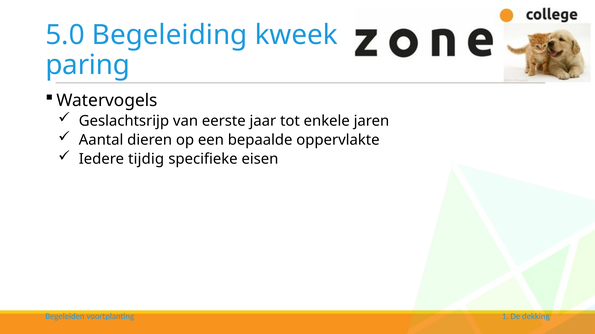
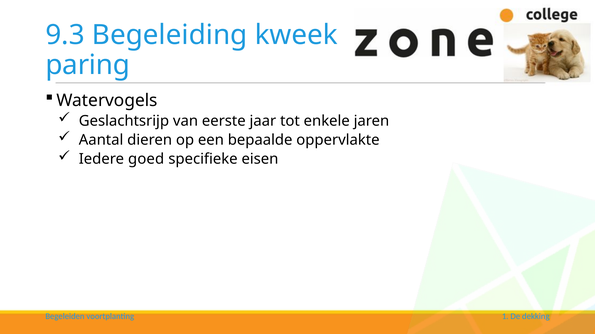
5.0: 5.0 -> 9.3 (65, 35)
tijdig: tijdig -> goed (146, 159)
